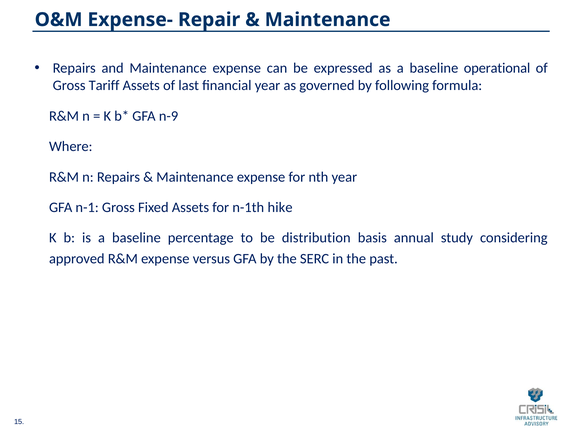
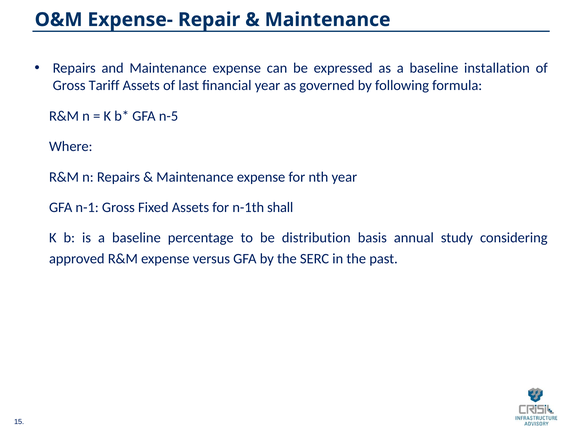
operational: operational -> installation (497, 68)
n-9: n-9 -> n-5 (169, 116)
hike: hike -> shall (280, 207)
